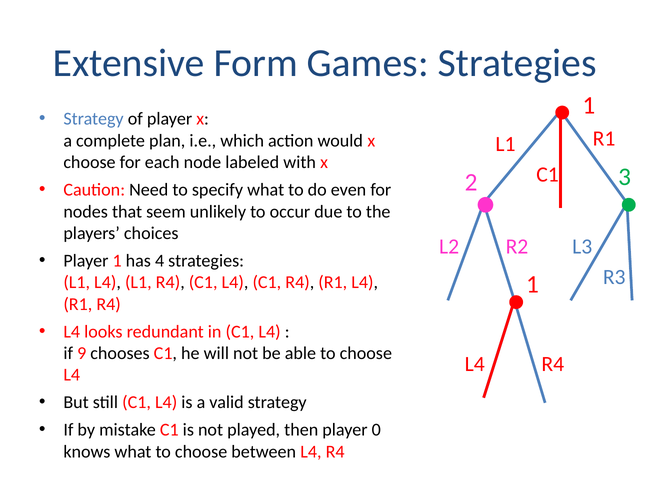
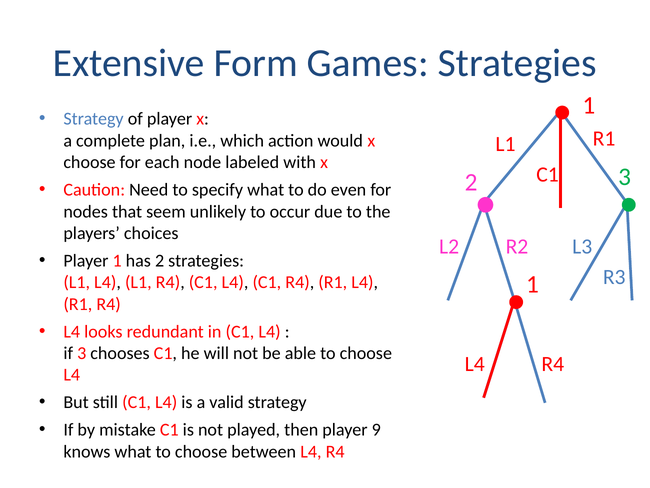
has 4: 4 -> 2 (160, 260)
if 9: 9 -> 3 (82, 353)
0: 0 -> 9 (376, 430)
